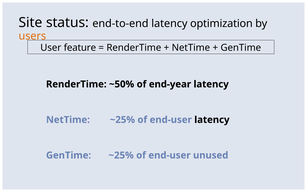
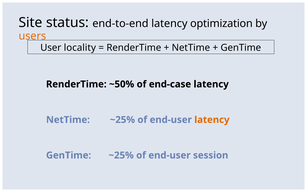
feature: feature -> locality (80, 48)
end-year: end-year -> end-case (170, 84)
latency colour: black -> orange (212, 120)
unused: unused -> session (211, 155)
